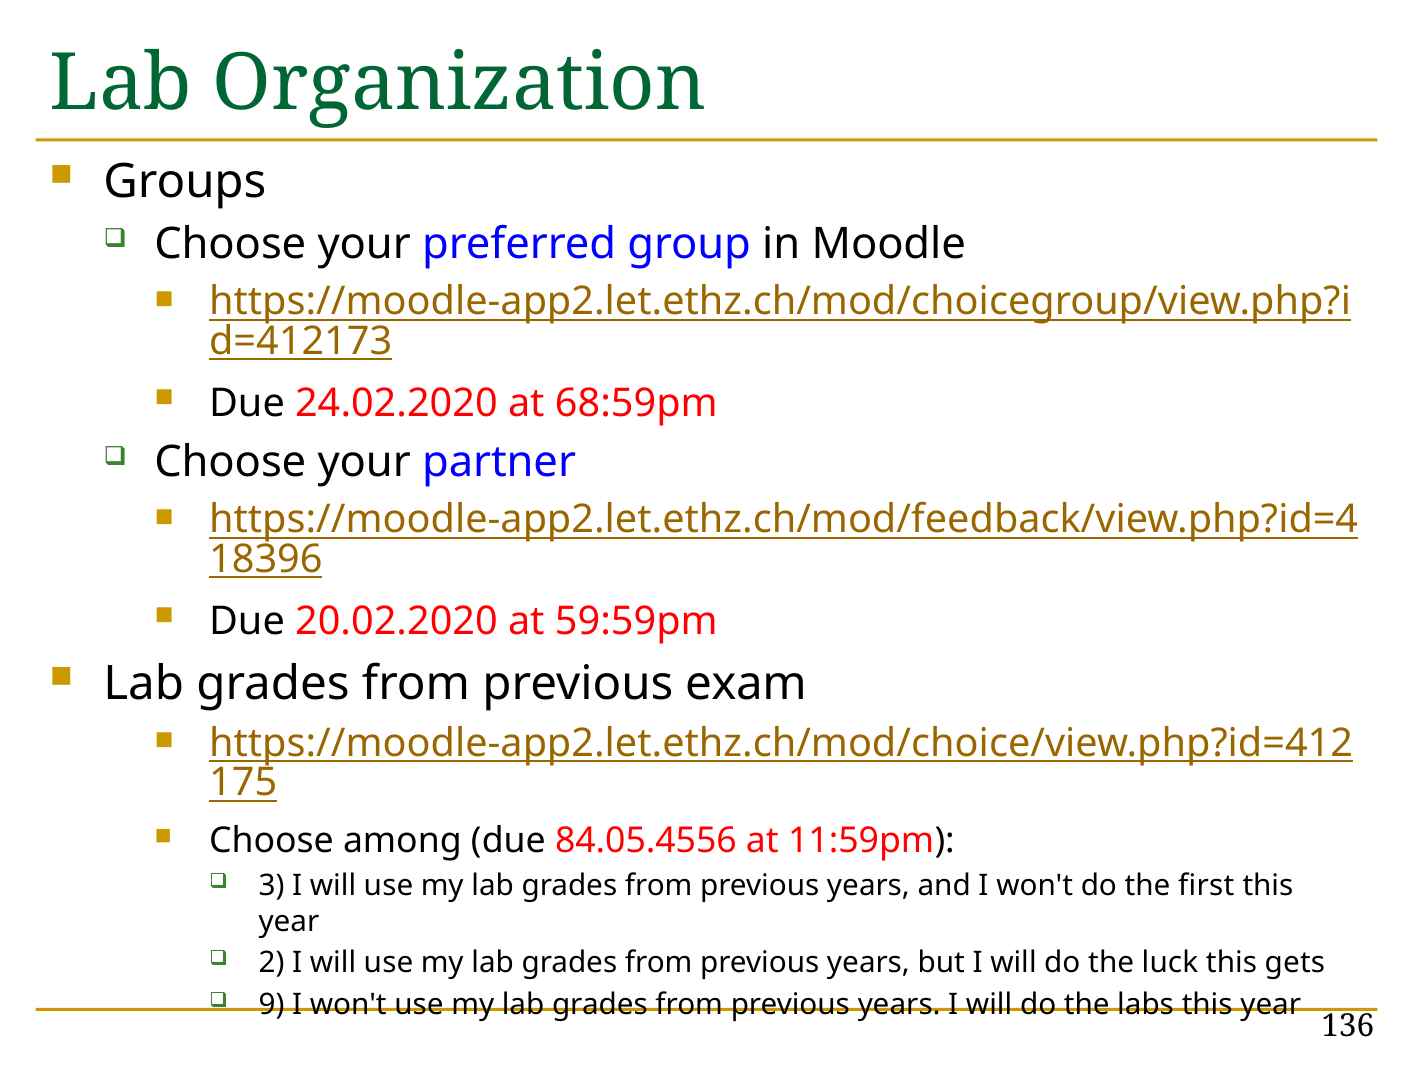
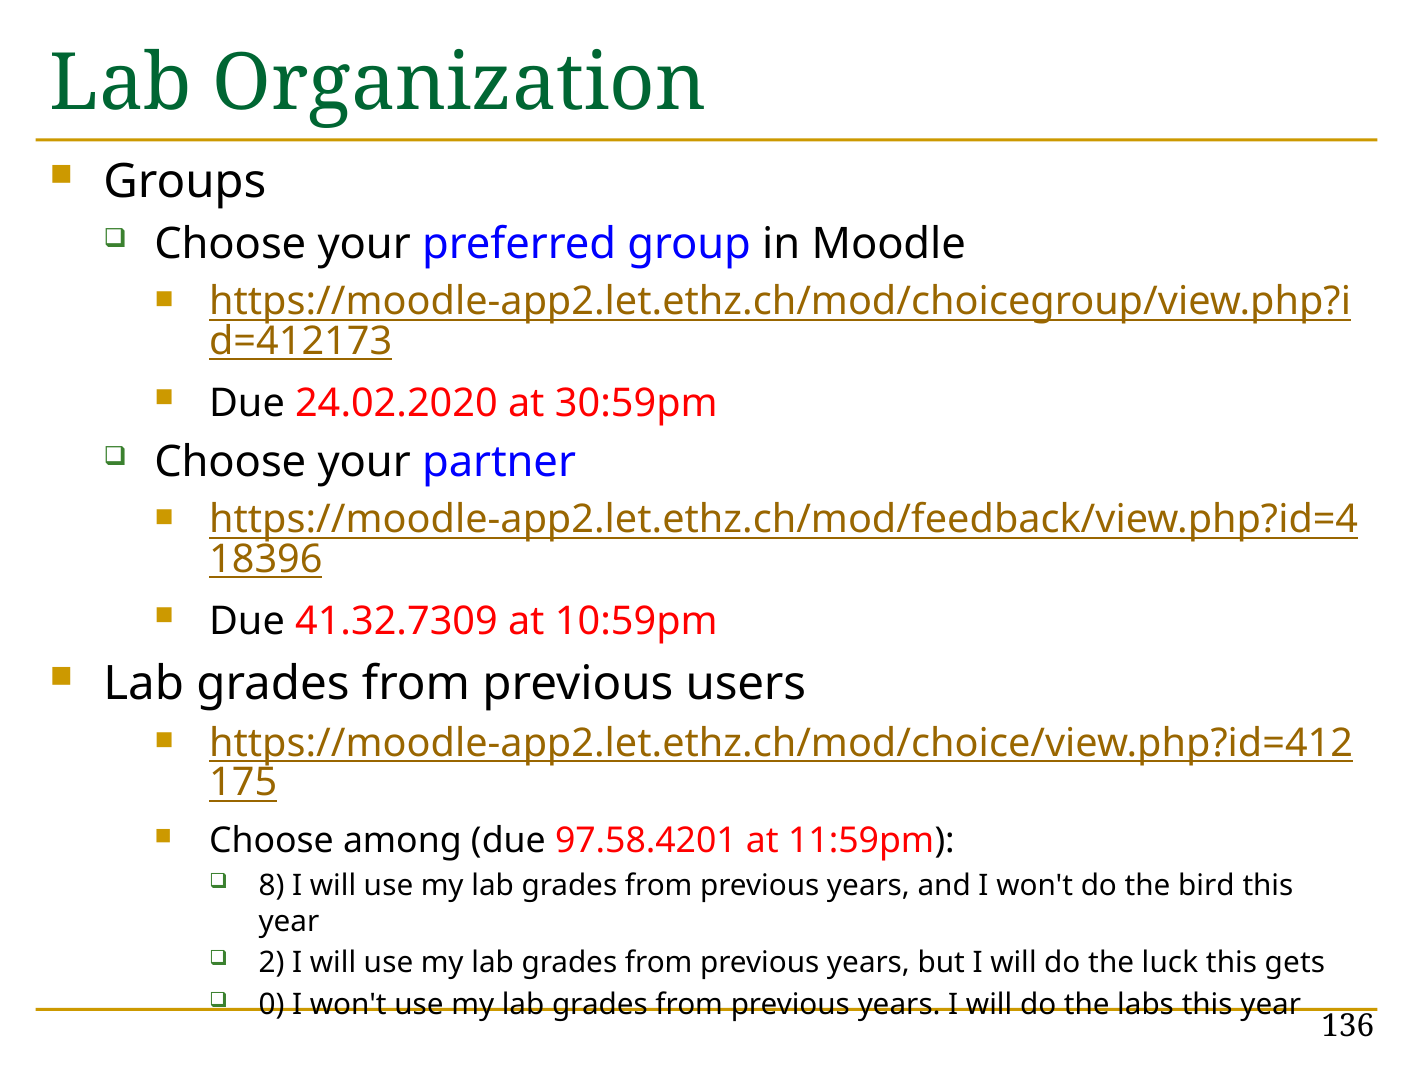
68:59pm: 68:59pm -> 30:59pm (636, 404)
20.02.2020: 20.02.2020 -> 41.32.7309 (396, 622)
59:59pm: 59:59pm -> 10:59pm (636, 622)
exam: exam -> users (746, 684)
84.05.4556: 84.05.4556 -> 97.58.4201 (646, 842)
3: 3 -> 8 (272, 886)
first: first -> bird (1206, 886)
9: 9 -> 0 (272, 1005)
